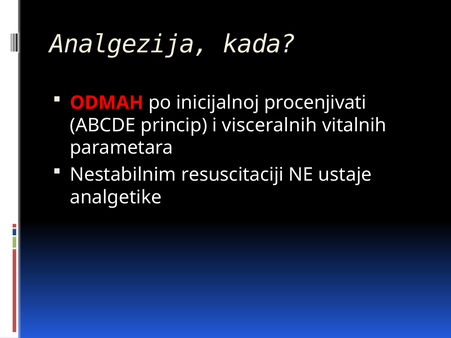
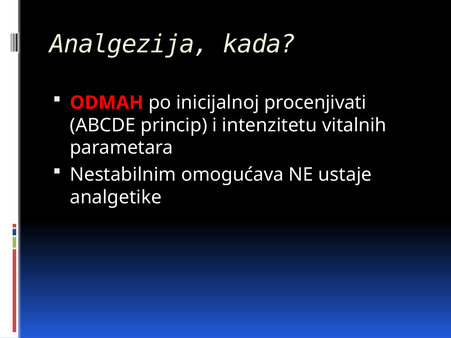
visceralnih: visceralnih -> intenzitetu (269, 125)
resuscitaciji: resuscitaciji -> omogućava (232, 175)
